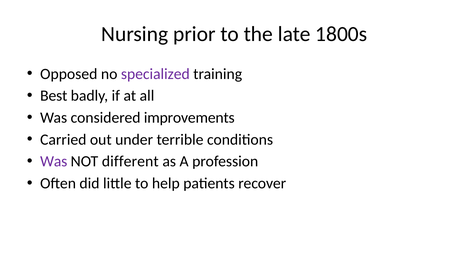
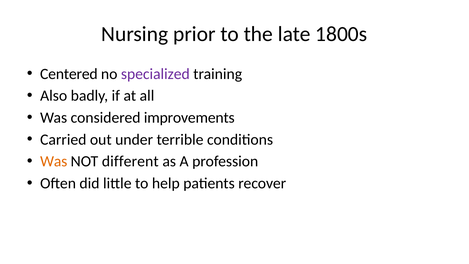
Opposed: Opposed -> Centered (69, 74)
Best: Best -> Also (54, 96)
Was colour: purple -> orange (54, 161)
